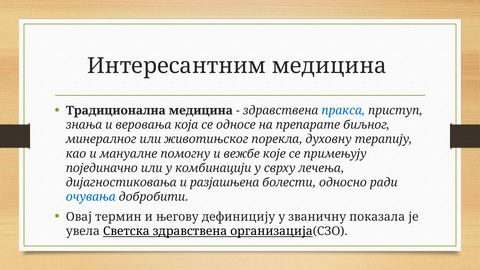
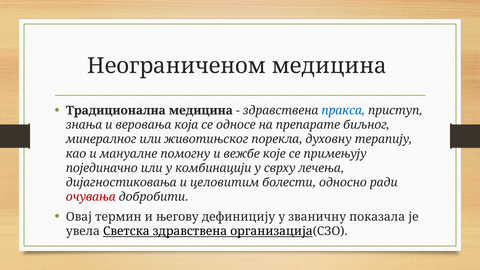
Интересантним: Интересантним -> Неограниченом (177, 66)
разјашњена: разјашњена -> целовитим (225, 183)
очувања colour: blue -> red (91, 197)
